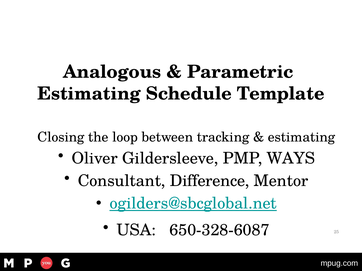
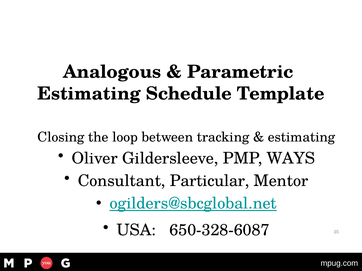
Difference: Difference -> Particular (210, 181)
